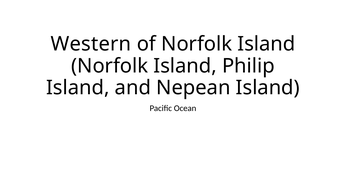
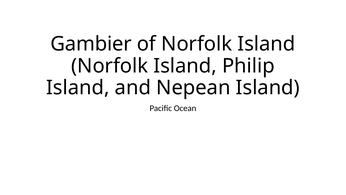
Western: Western -> Gambier (91, 44)
